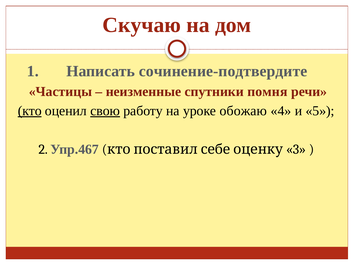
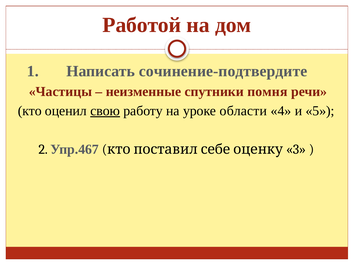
Скучаю: Скучаю -> Работой (142, 25)
кто underline: present -> none (30, 111)
обожаю: обожаю -> области (243, 111)
